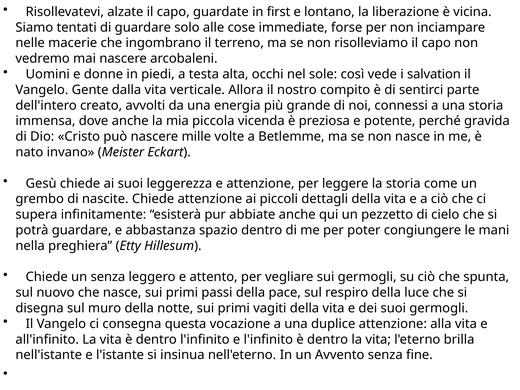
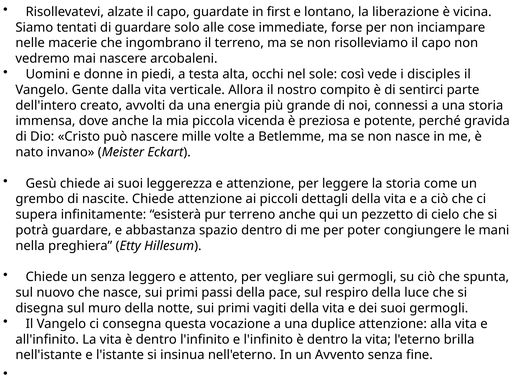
salvation: salvation -> disciples (434, 74)
pur abbiate: abbiate -> terreno (252, 215)
